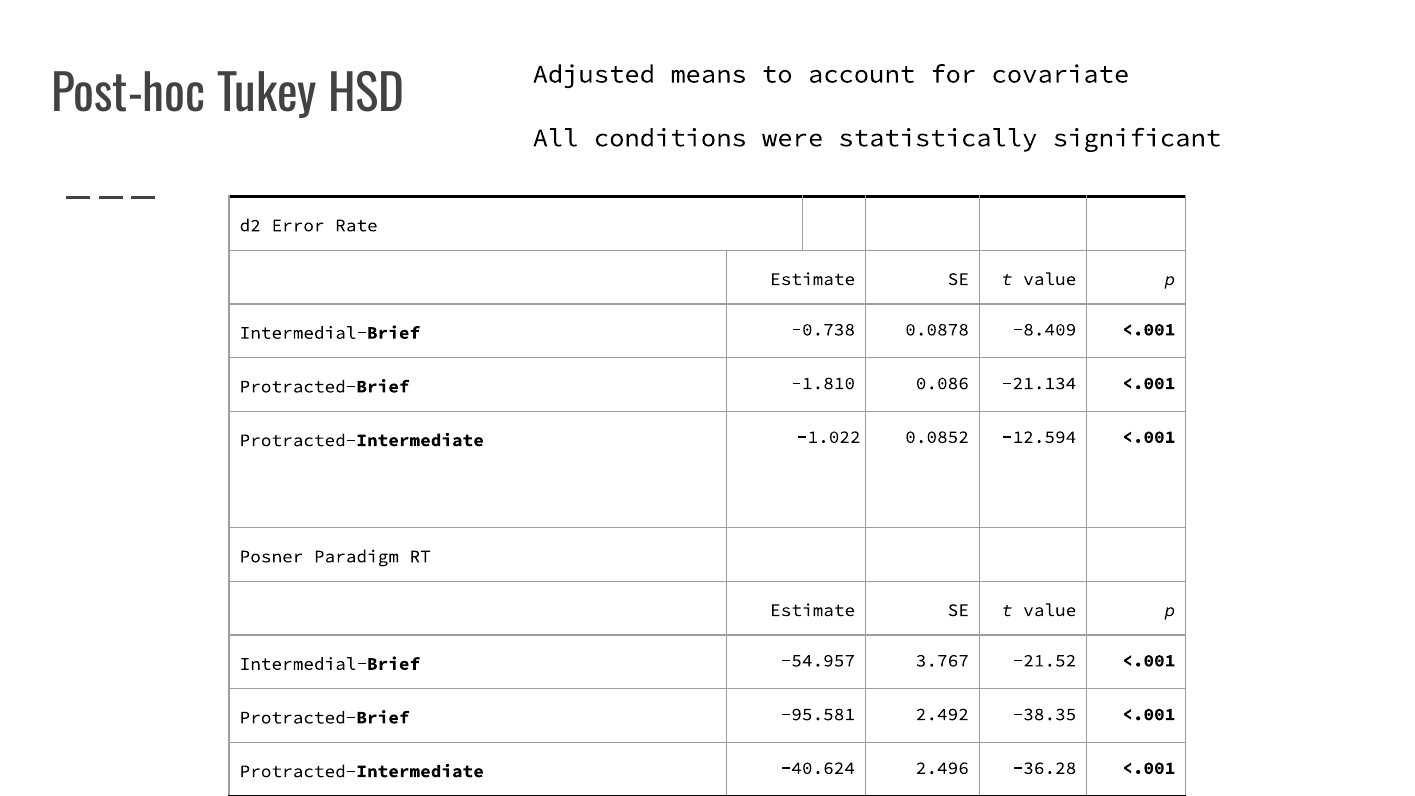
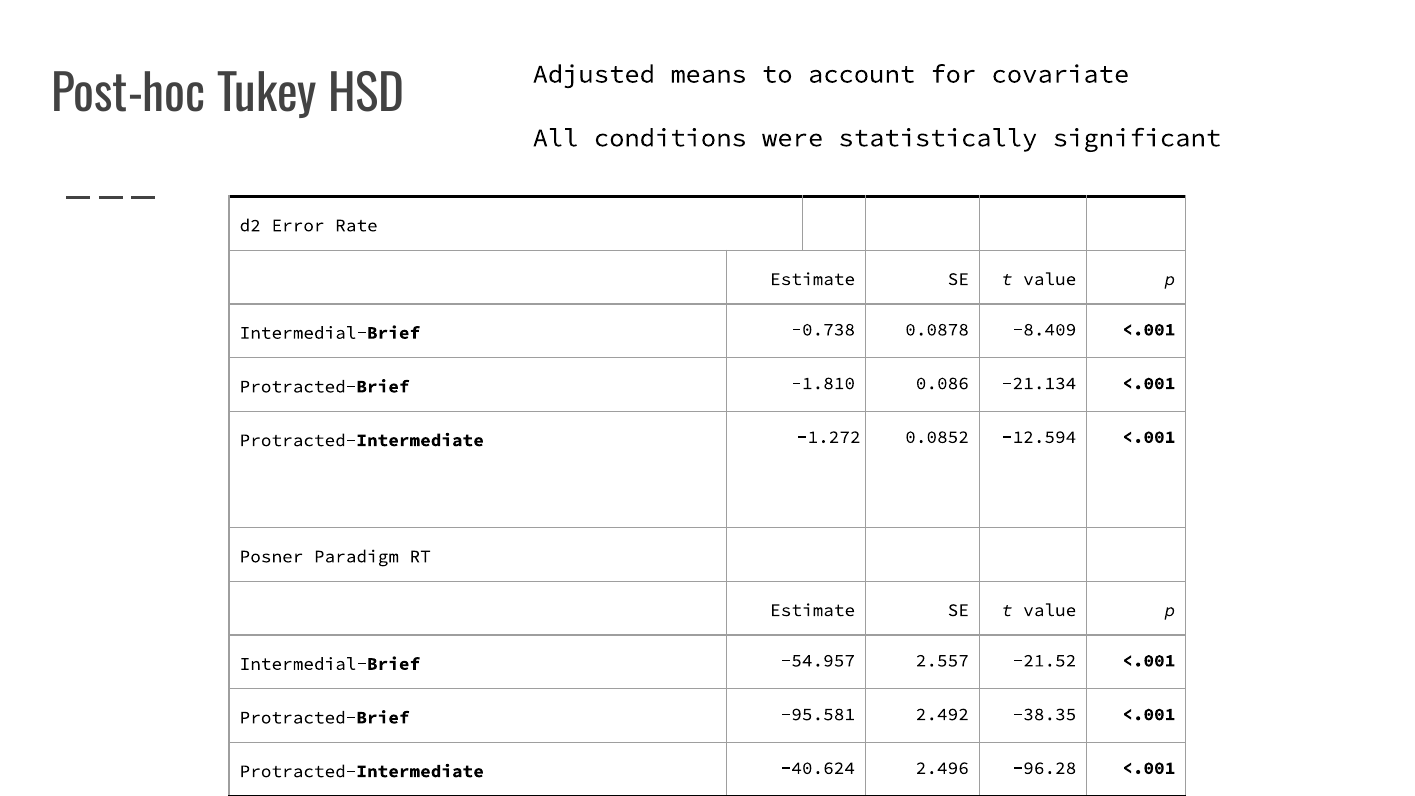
-1.022: -1.022 -> -1.272 (829, 437)
3.767: 3.767 -> 2.557 (942, 661)
-36.28: -36.28 -> -96.28 (1044, 768)
